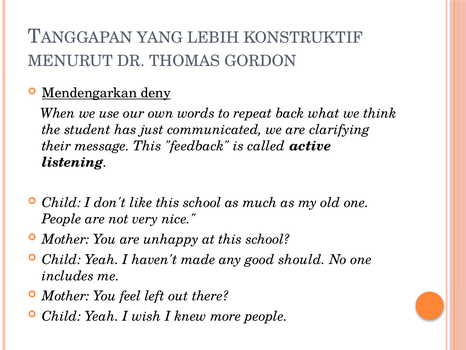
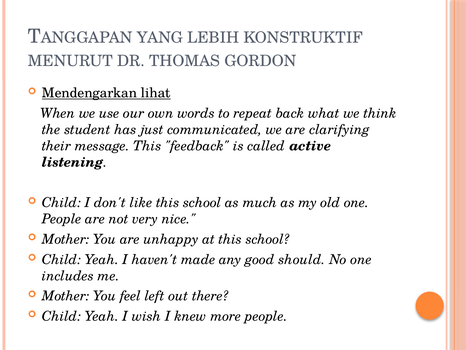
deny: deny -> lihat (156, 93)
